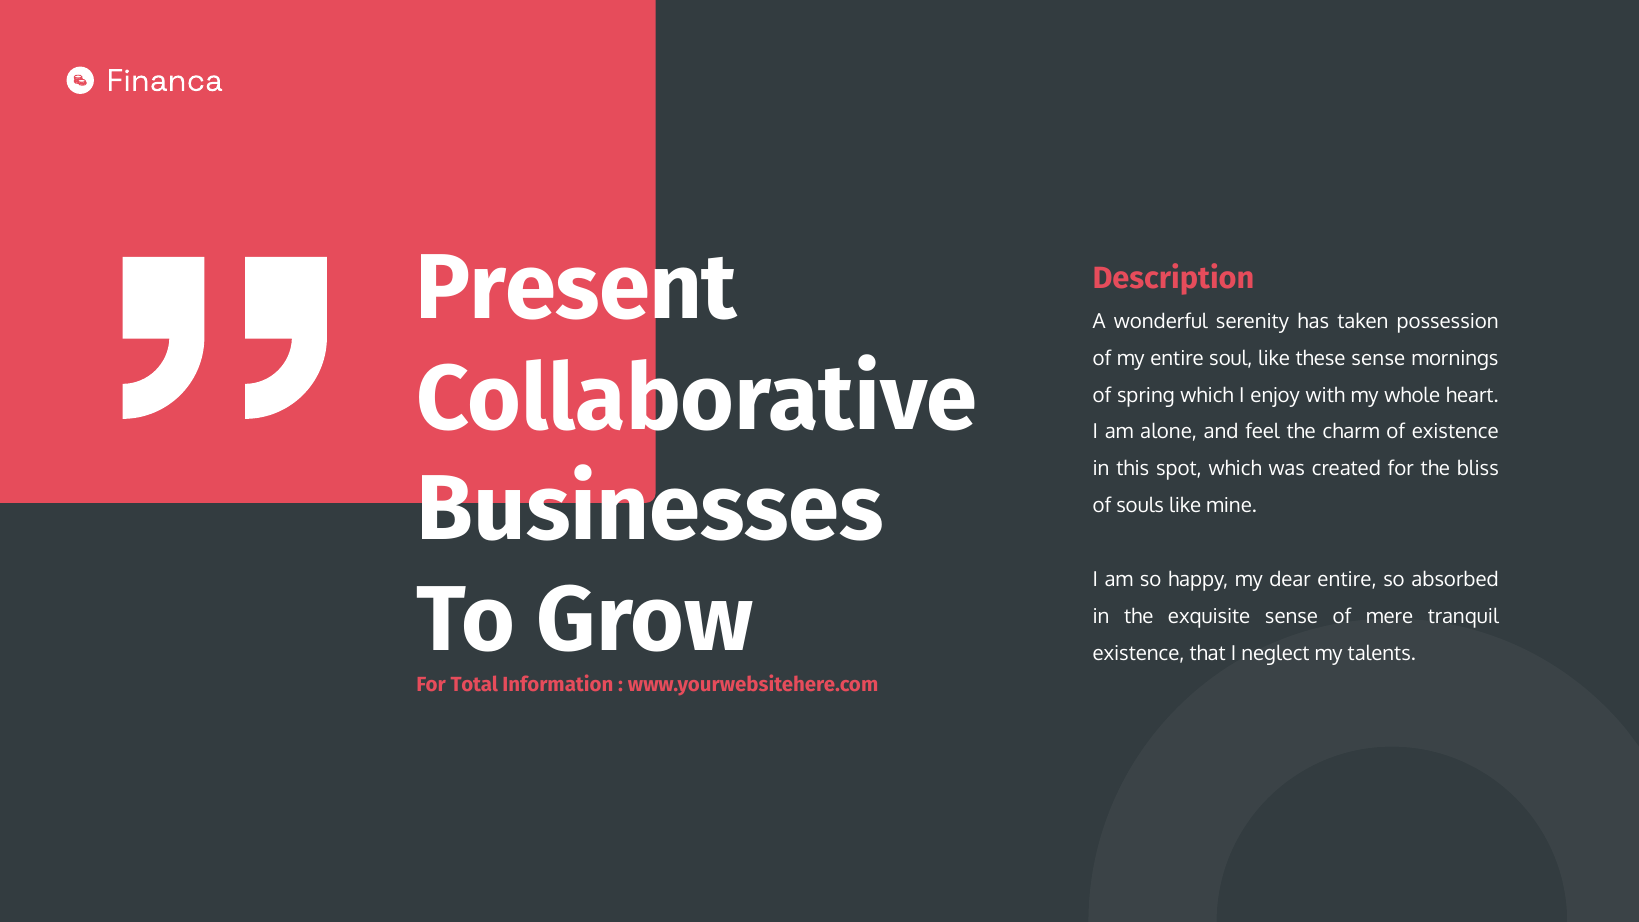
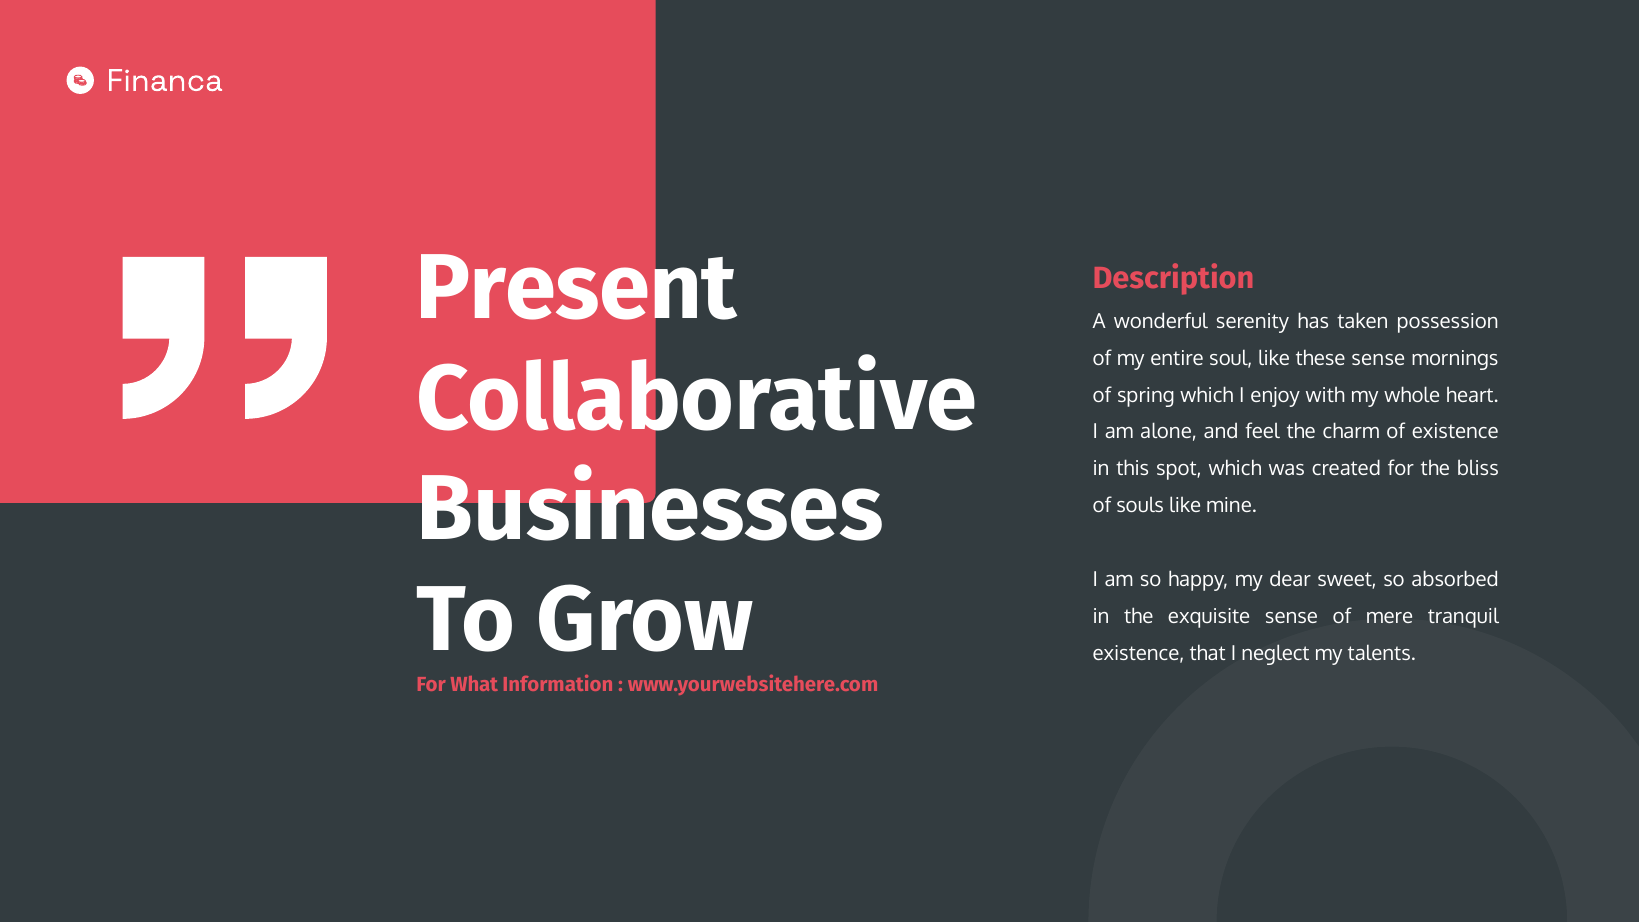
dear entire: entire -> sweet (1347, 580)
Total: Total -> What (474, 685)
